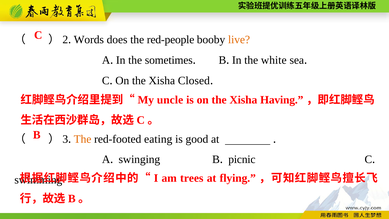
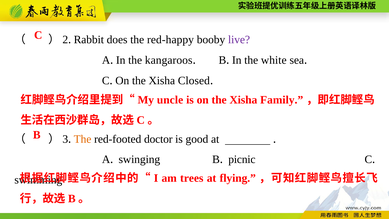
Words: Words -> Rabbit (89, 40)
red-people: red-people -> red-happy (170, 40)
live colour: orange -> purple (239, 40)
sometimes: sometimes -> kangaroos (169, 60)
Having: Having -> Family (282, 100)
eating: eating -> doctor (158, 139)
